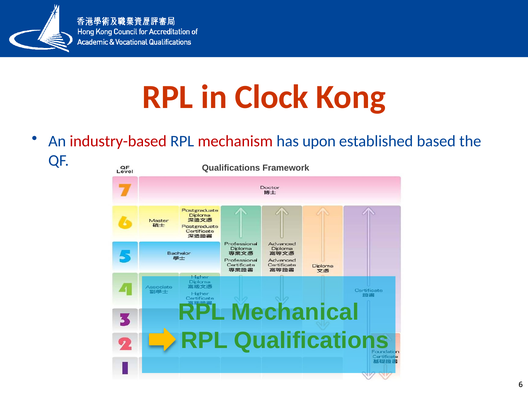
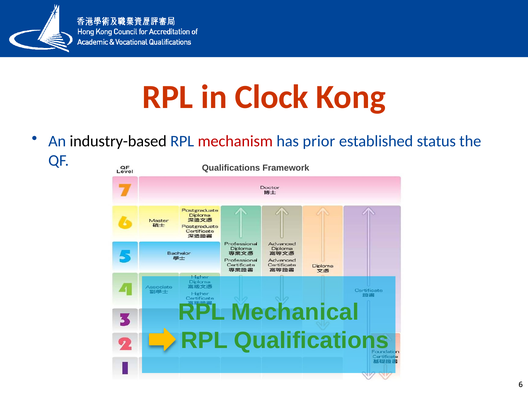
industry-based colour: red -> black (118, 141)
upon: upon -> prior (319, 141)
based: based -> status (436, 141)
